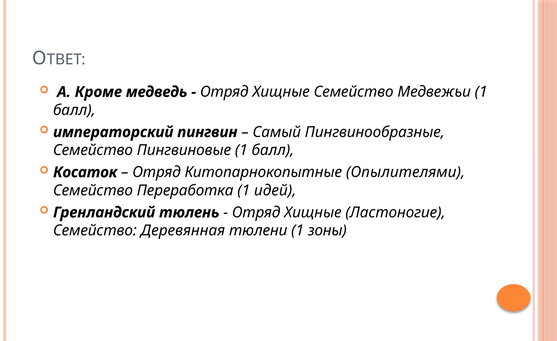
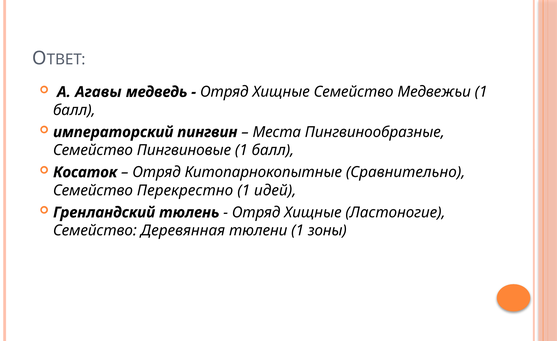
Кроме: Кроме -> Агавы (98, 92)
Самый: Самый -> Места (277, 132)
Опылителями: Опылителями -> Сравнительно (406, 172)
Переработка: Переработка -> Перекрестно (185, 191)
